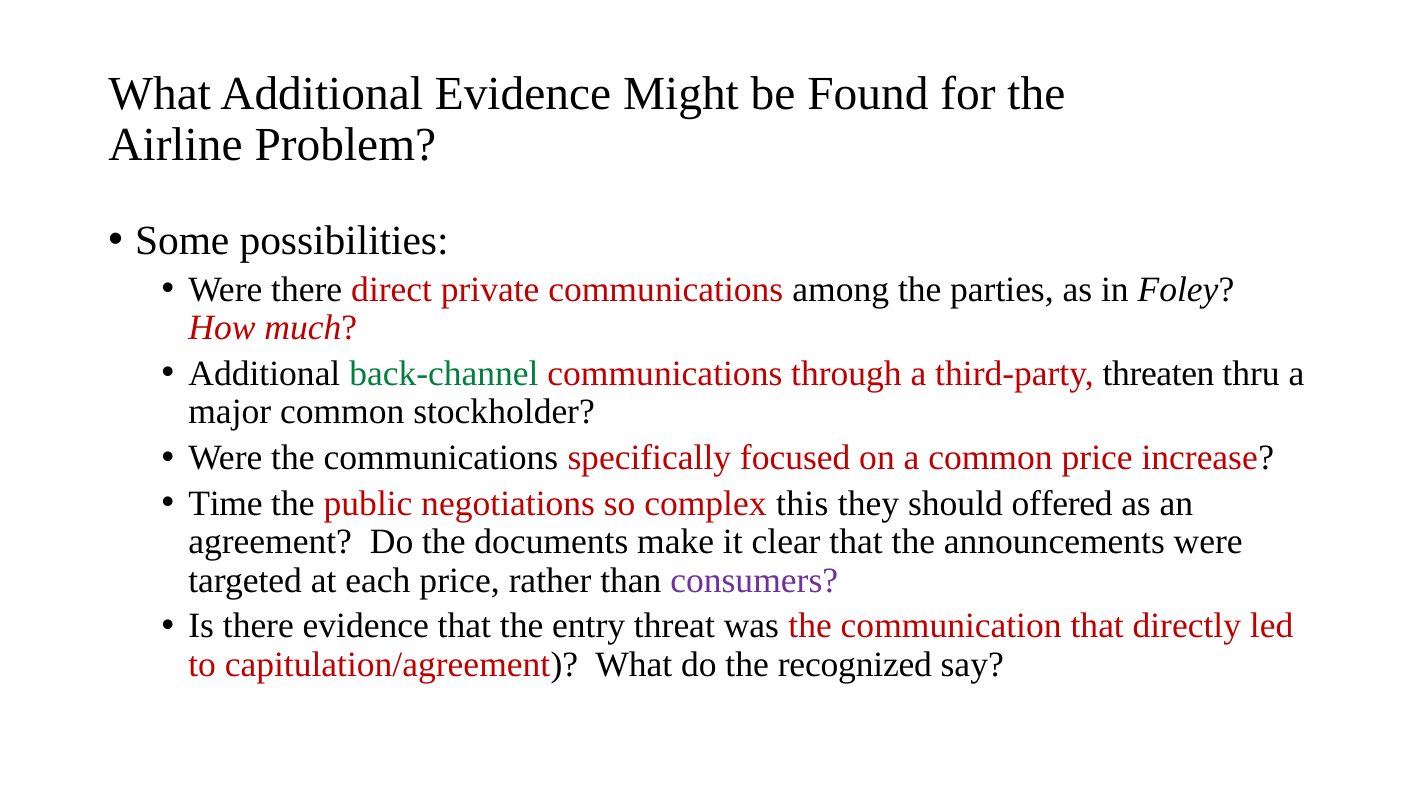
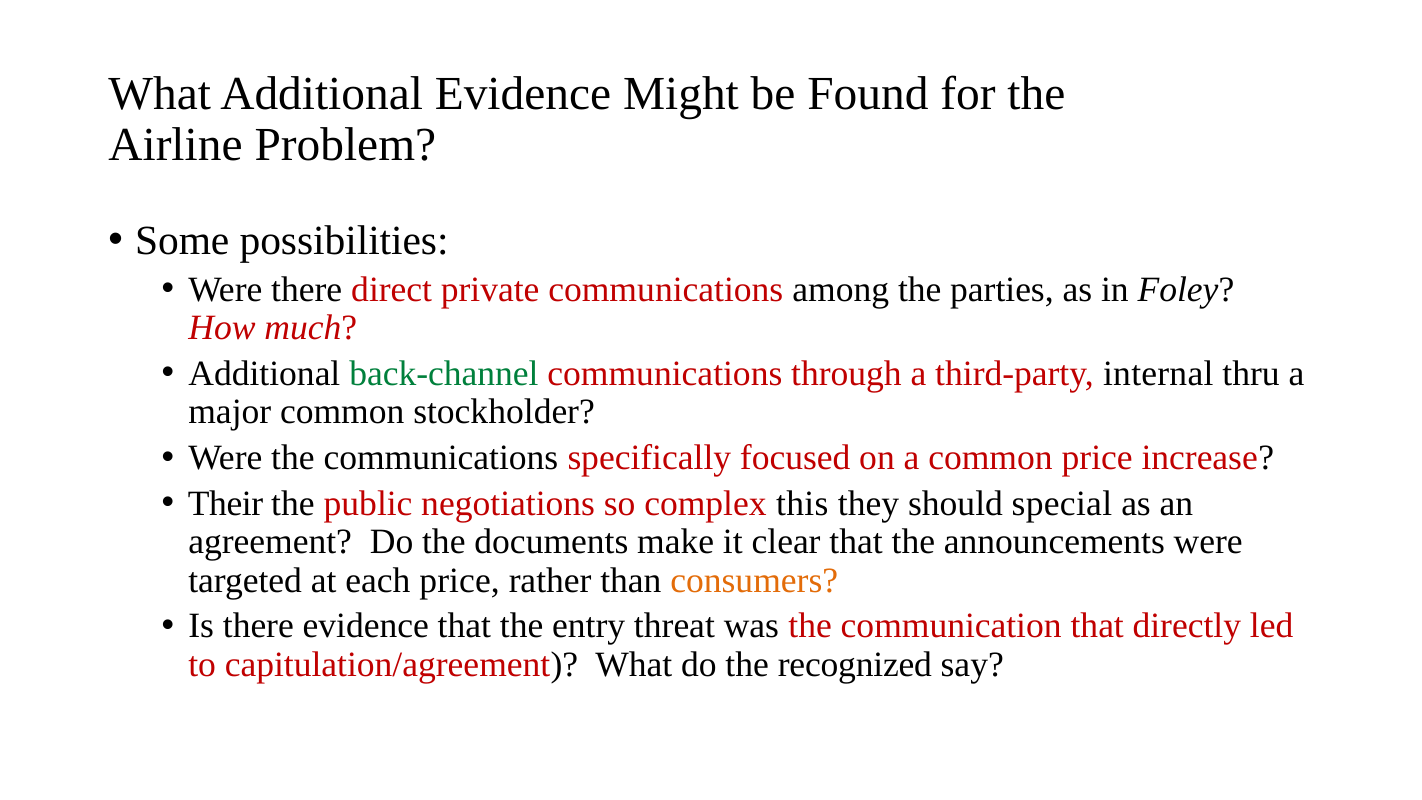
threaten: threaten -> internal (1158, 374)
Time: Time -> Their (226, 503)
offered: offered -> special (1062, 503)
consumers colour: purple -> orange (754, 580)
